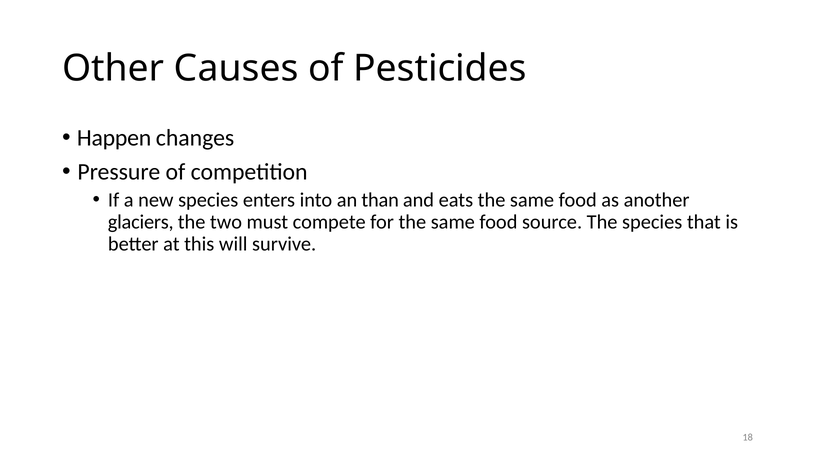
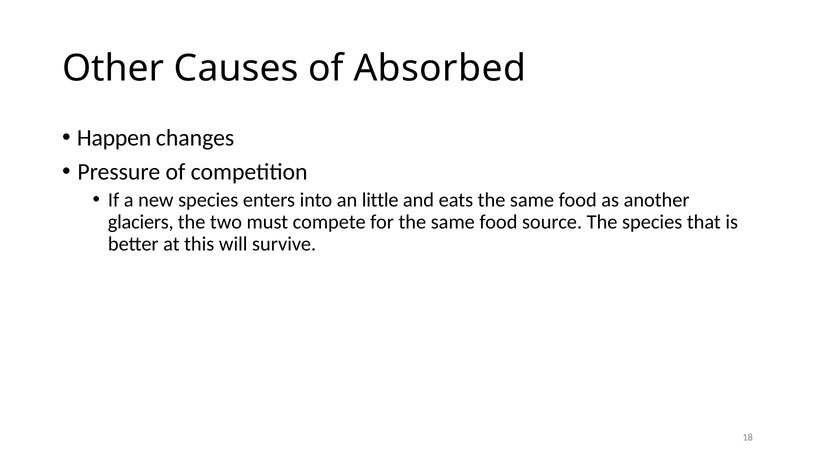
Pesticides: Pesticides -> Absorbed (440, 68)
than: than -> little (380, 200)
